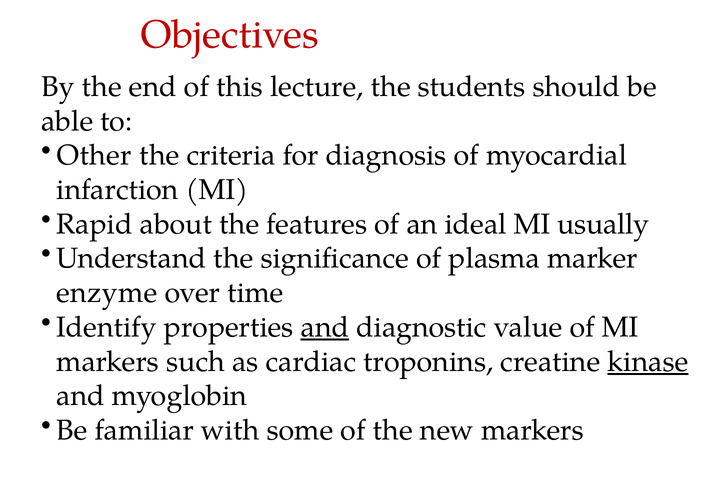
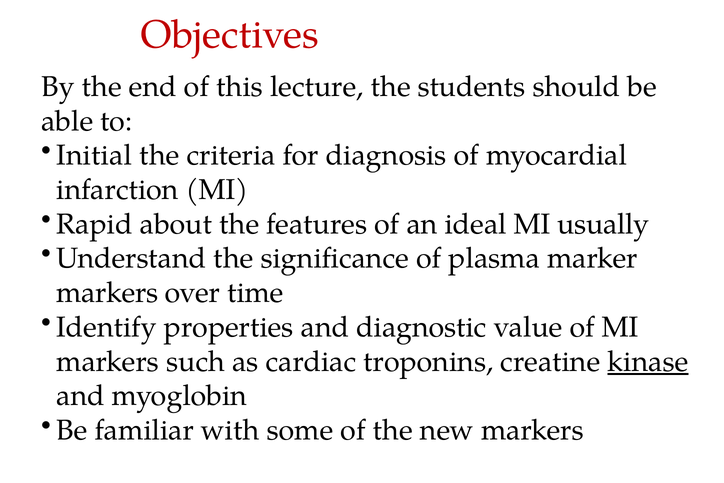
Other: Other -> Initial (94, 155)
enzyme: enzyme -> markers (107, 293)
and underline: present -> none (325, 327)
